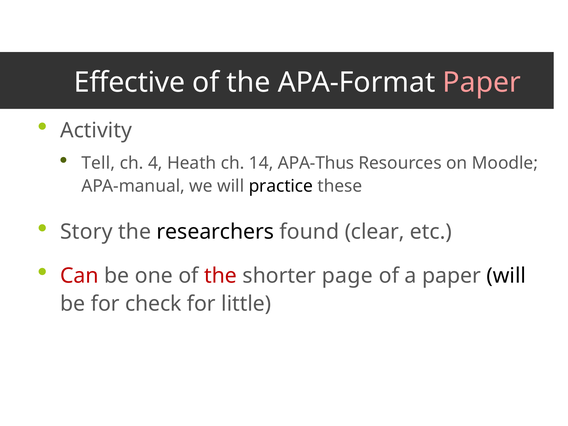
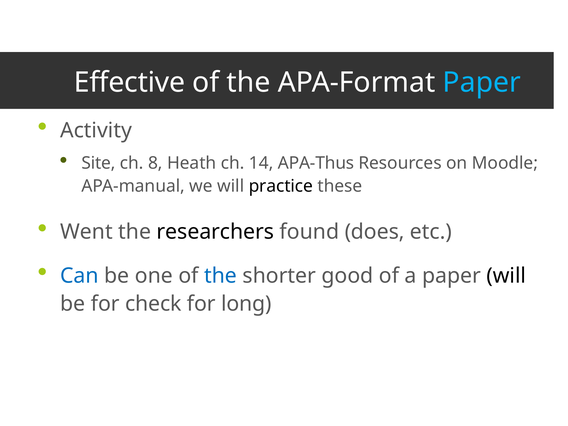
Paper colour: pink -> light blue (482, 82)
Tell: Tell -> Site (98, 163)
4: 4 -> 8 (155, 163)
Story: Story -> Went (86, 232)
clear: clear -> does (375, 232)
Can colour: red -> blue (79, 276)
the colour: red -> blue (221, 276)
page: page -> good (347, 276)
little: little -> long (246, 304)
